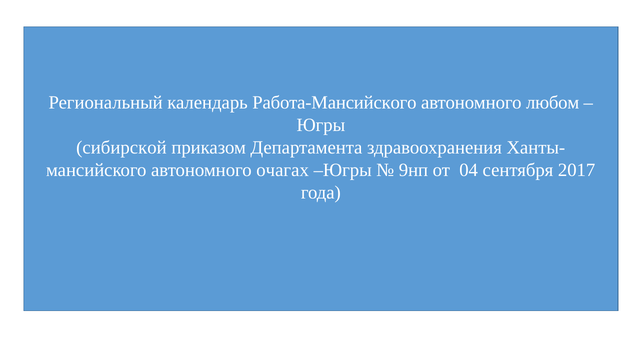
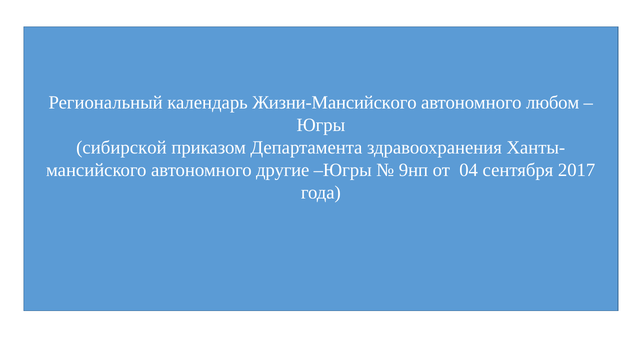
Работа-Мансийского: Работа-Мансийского -> Жизни-Мансийского (334, 103)
очагах: очагах -> другие (283, 170)
